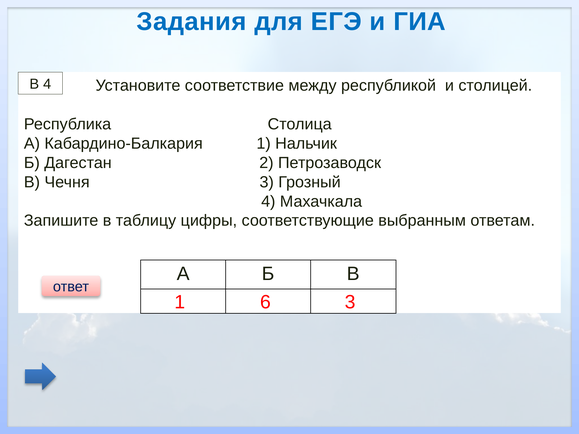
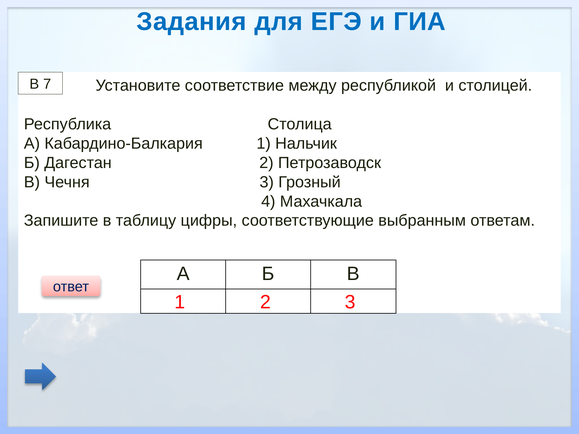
В 4: 4 -> 7 (47, 84)
1 6: 6 -> 2 (266, 302)
